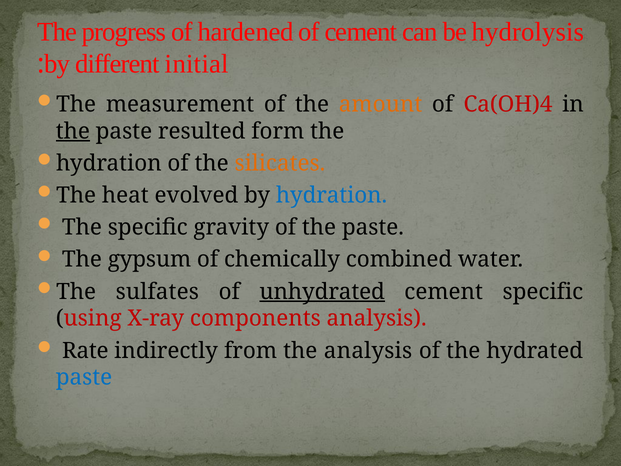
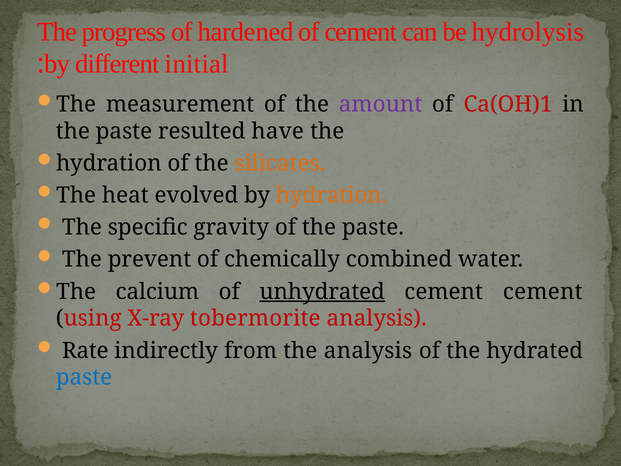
amount colour: orange -> purple (381, 104)
Ca(OH)4: Ca(OH)4 -> Ca(OH)1 (508, 104)
the underline: present -> none (73, 131)
form: form -> have (278, 131)
hydration colour: blue -> orange (332, 195)
gypsum: gypsum -> prevent (149, 259)
sulfates: sulfates -> calcium (157, 292)
cement specific: specific -> cement (543, 292)
components: components -> tobermorite (255, 318)
